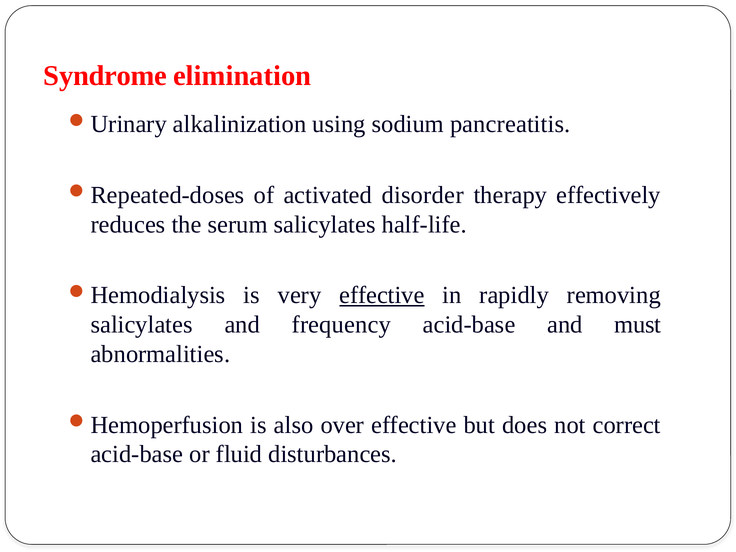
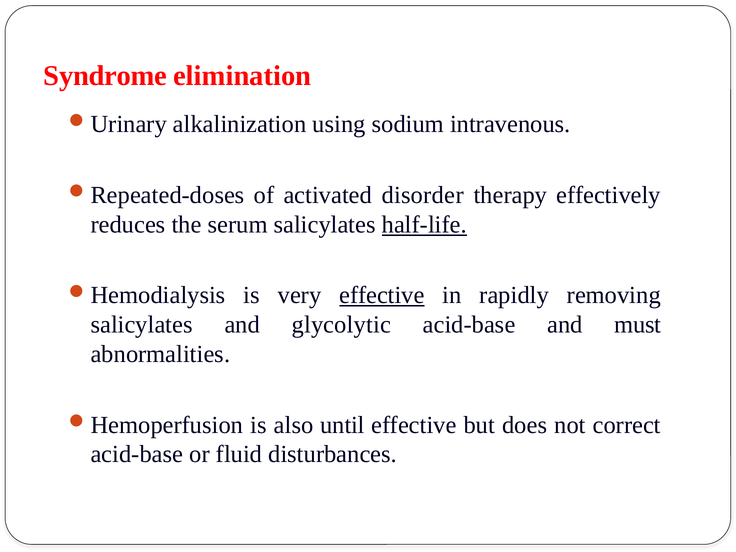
pancreatitis: pancreatitis -> intravenous (510, 124)
half-life underline: none -> present (424, 225)
frequency: frequency -> glycolytic (341, 325)
over: over -> until (342, 425)
